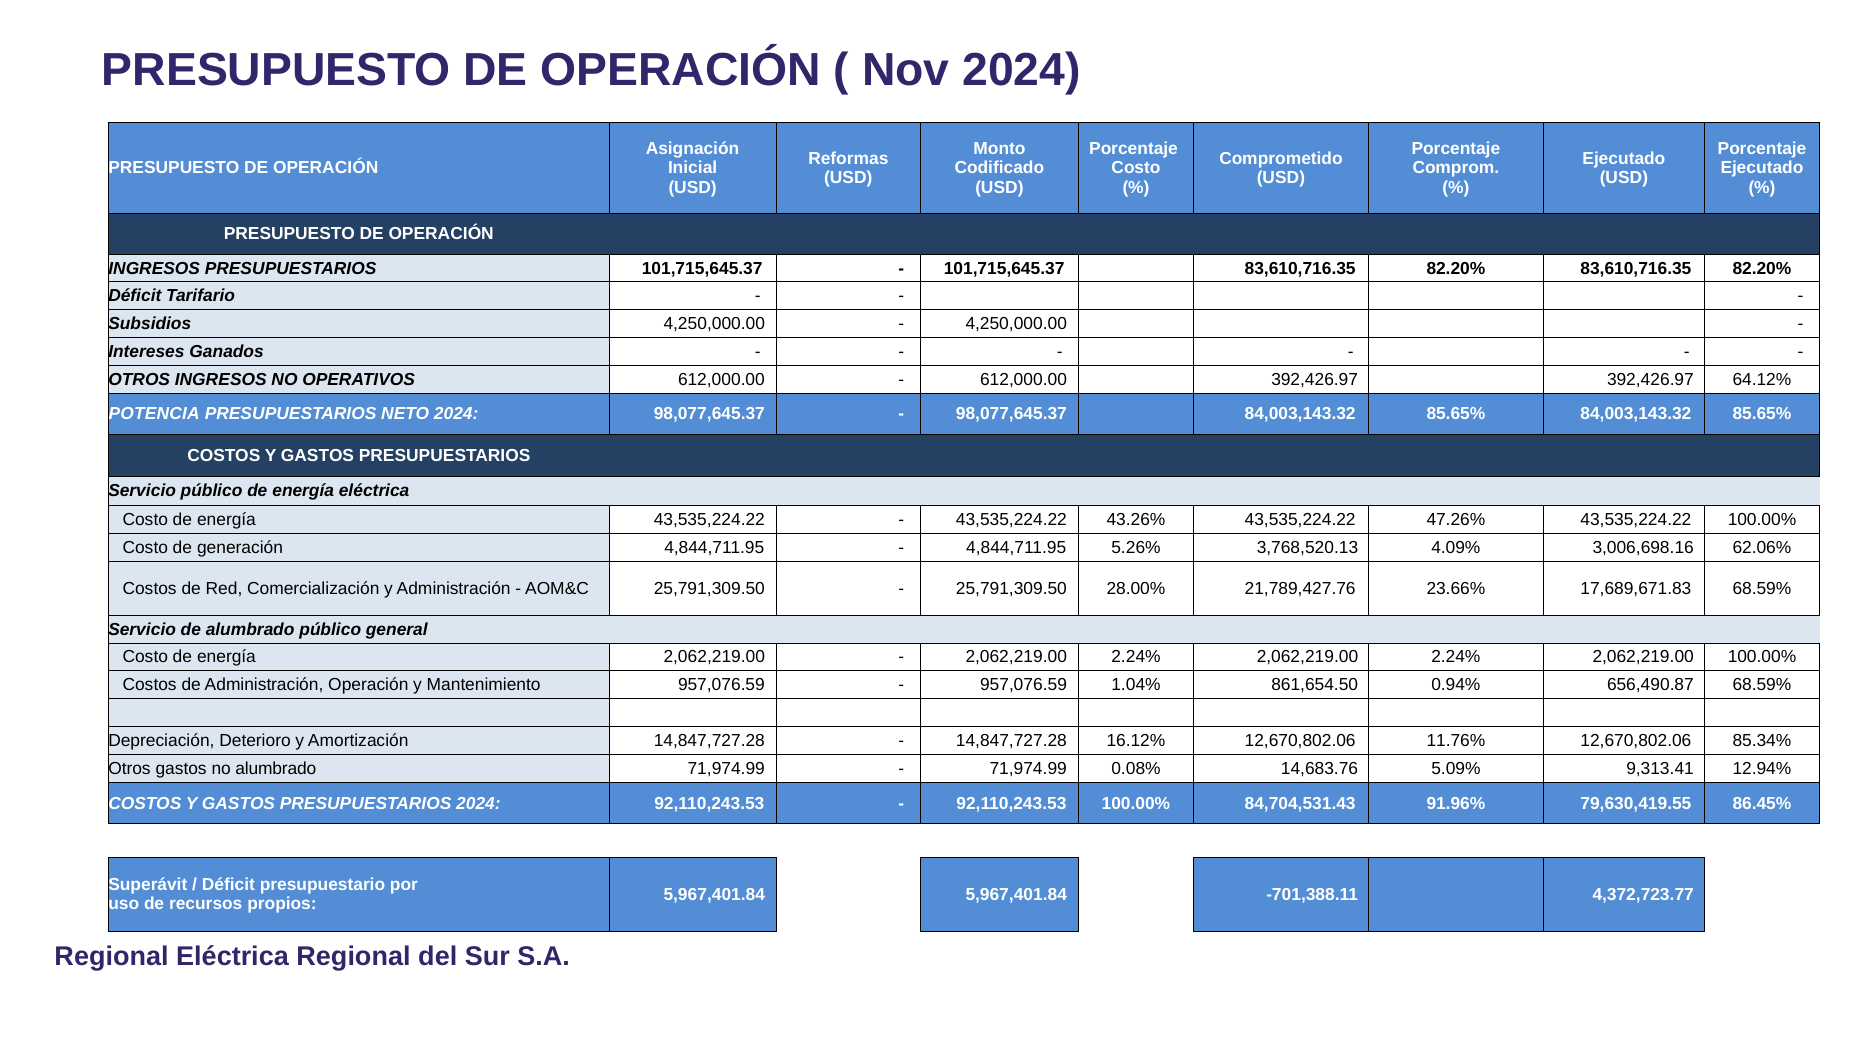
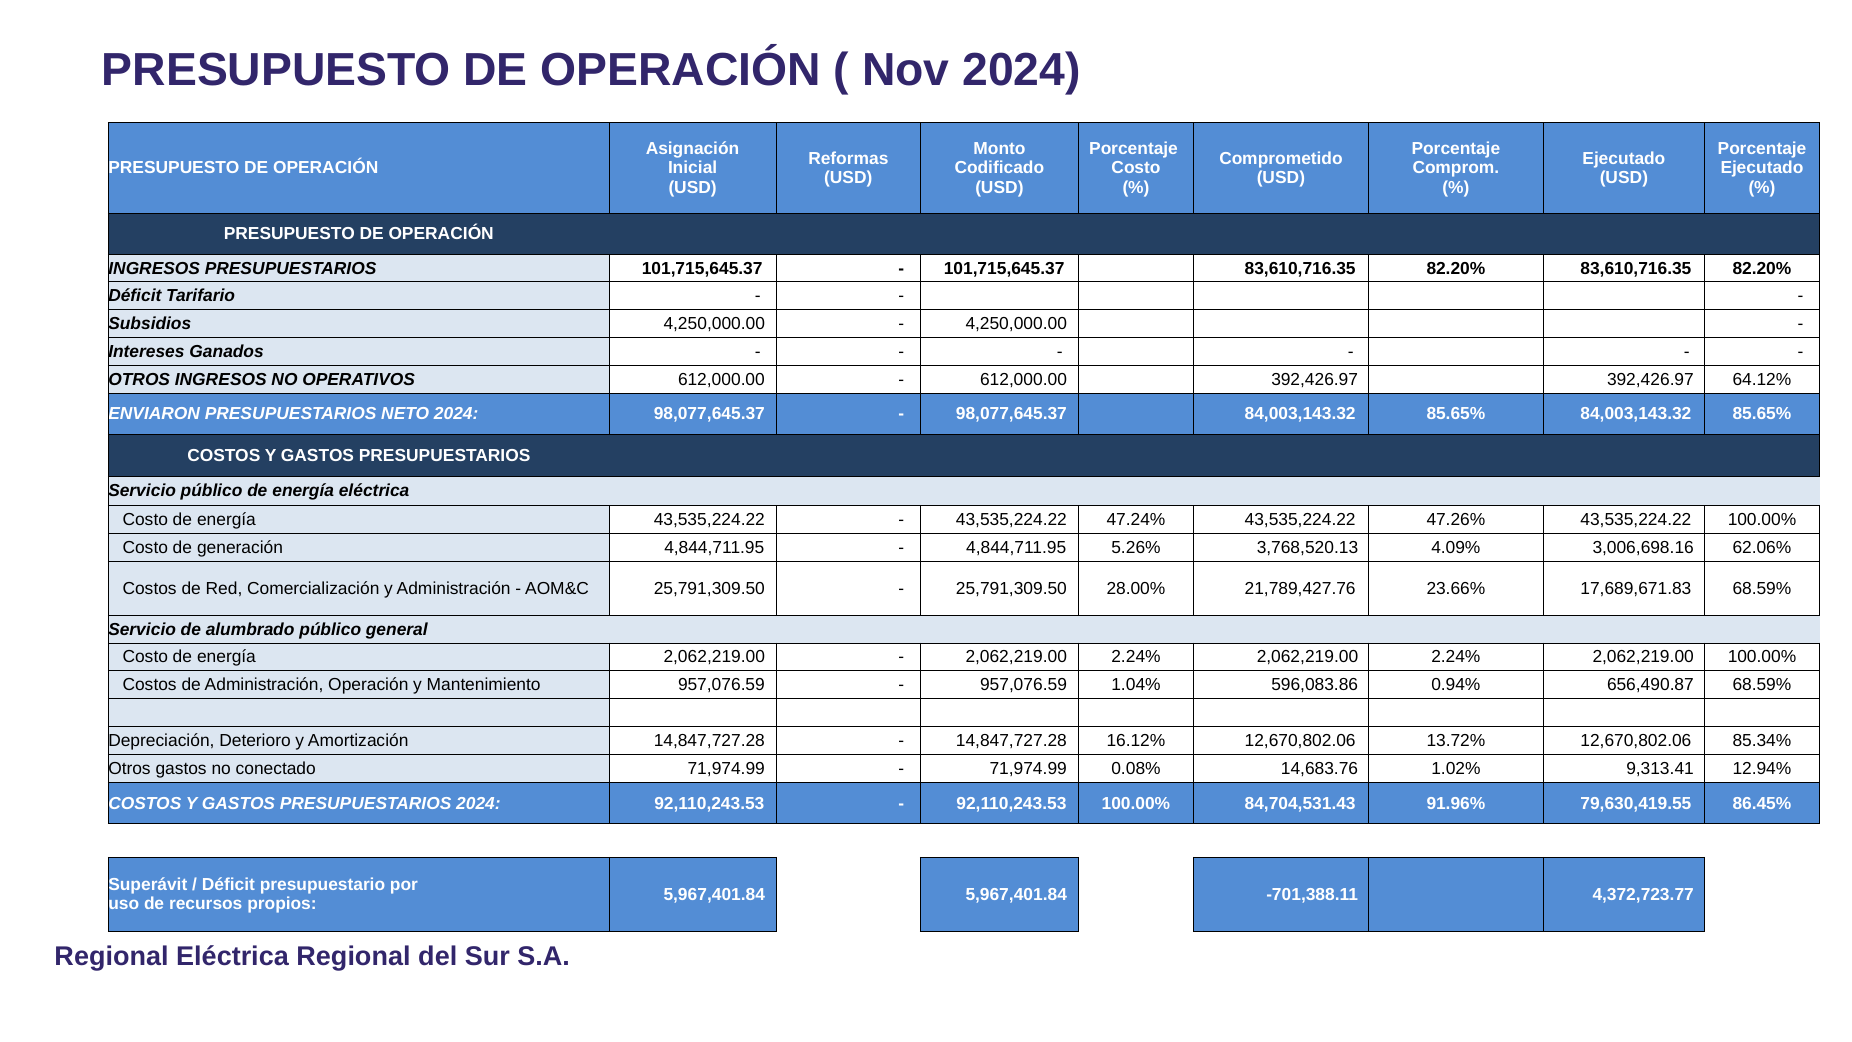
POTENCIA: POTENCIA -> ENVIARON (154, 414)
43.26%: 43.26% -> 47.24% (1136, 520)
861,654.50: 861,654.50 -> 596,083.86 (1315, 685)
11.76%: 11.76% -> 13.72% (1456, 741)
no alumbrado: alumbrado -> conectado (276, 768)
5.09%: 5.09% -> 1.02% (1456, 768)
